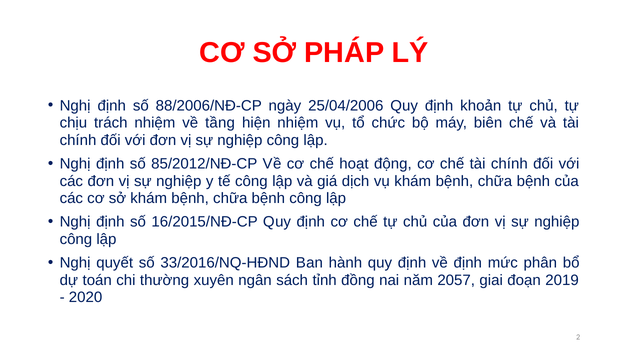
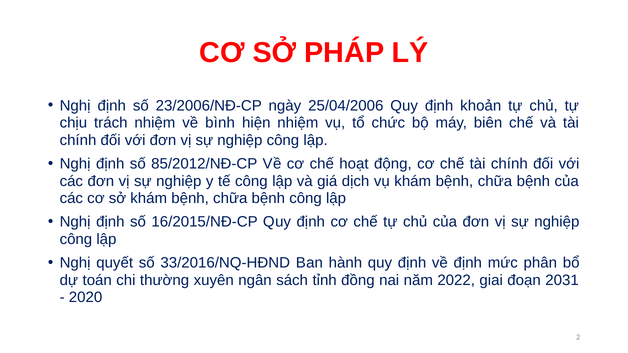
88/2006/NĐ-CP: 88/2006/NĐ-CP -> 23/2006/NĐ-CP (209, 106)
tầng: tầng -> bình (220, 123)
2057: 2057 -> 2022 (456, 280)
2019: 2019 -> 2031 (562, 280)
